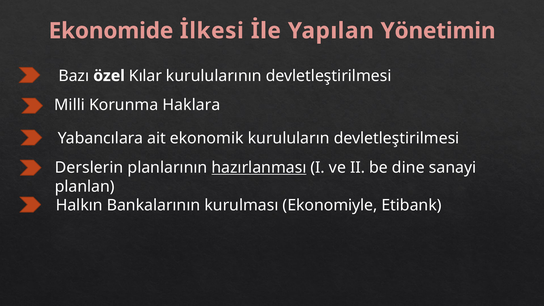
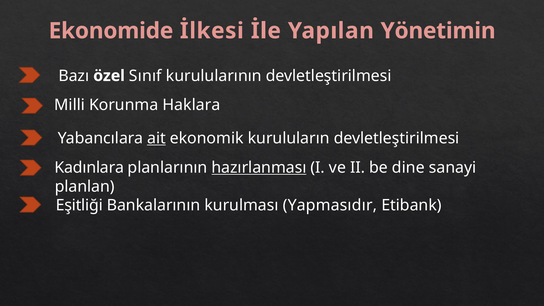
Kılar: Kılar -> Sınıf (145, 76)
ait underline: none -> present (156, 138)
Derslerin: Derslerin -> Kadınlara (89, 168)
Halkın: Halkın -> Eşitliği (79, 205)
Ekonomiyle: Ekonomiyle -> Yapmasıdır (330, 205)
